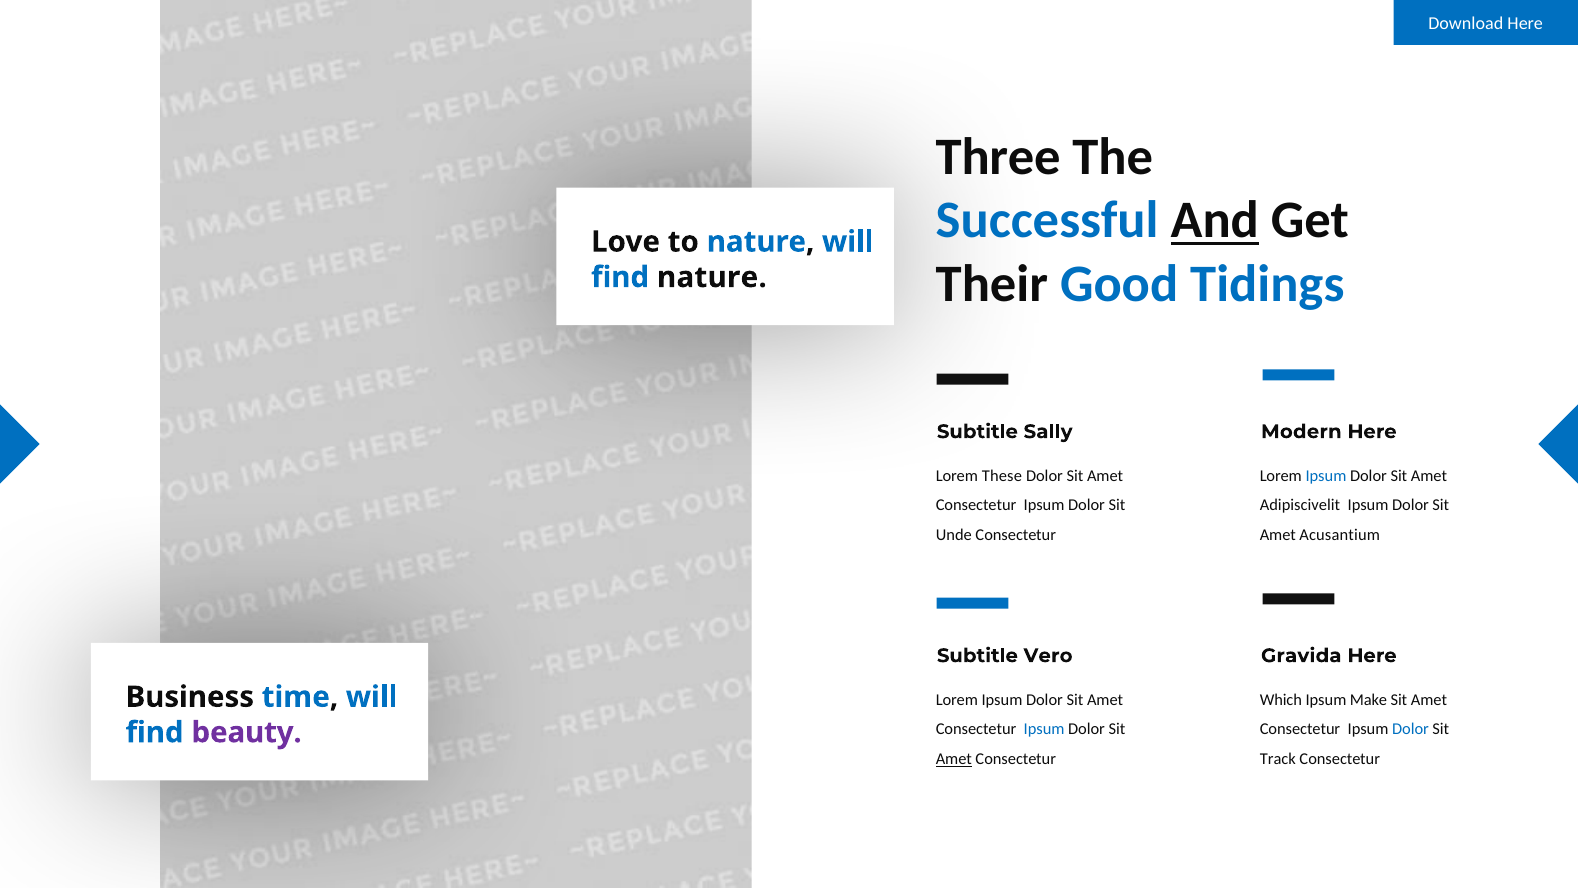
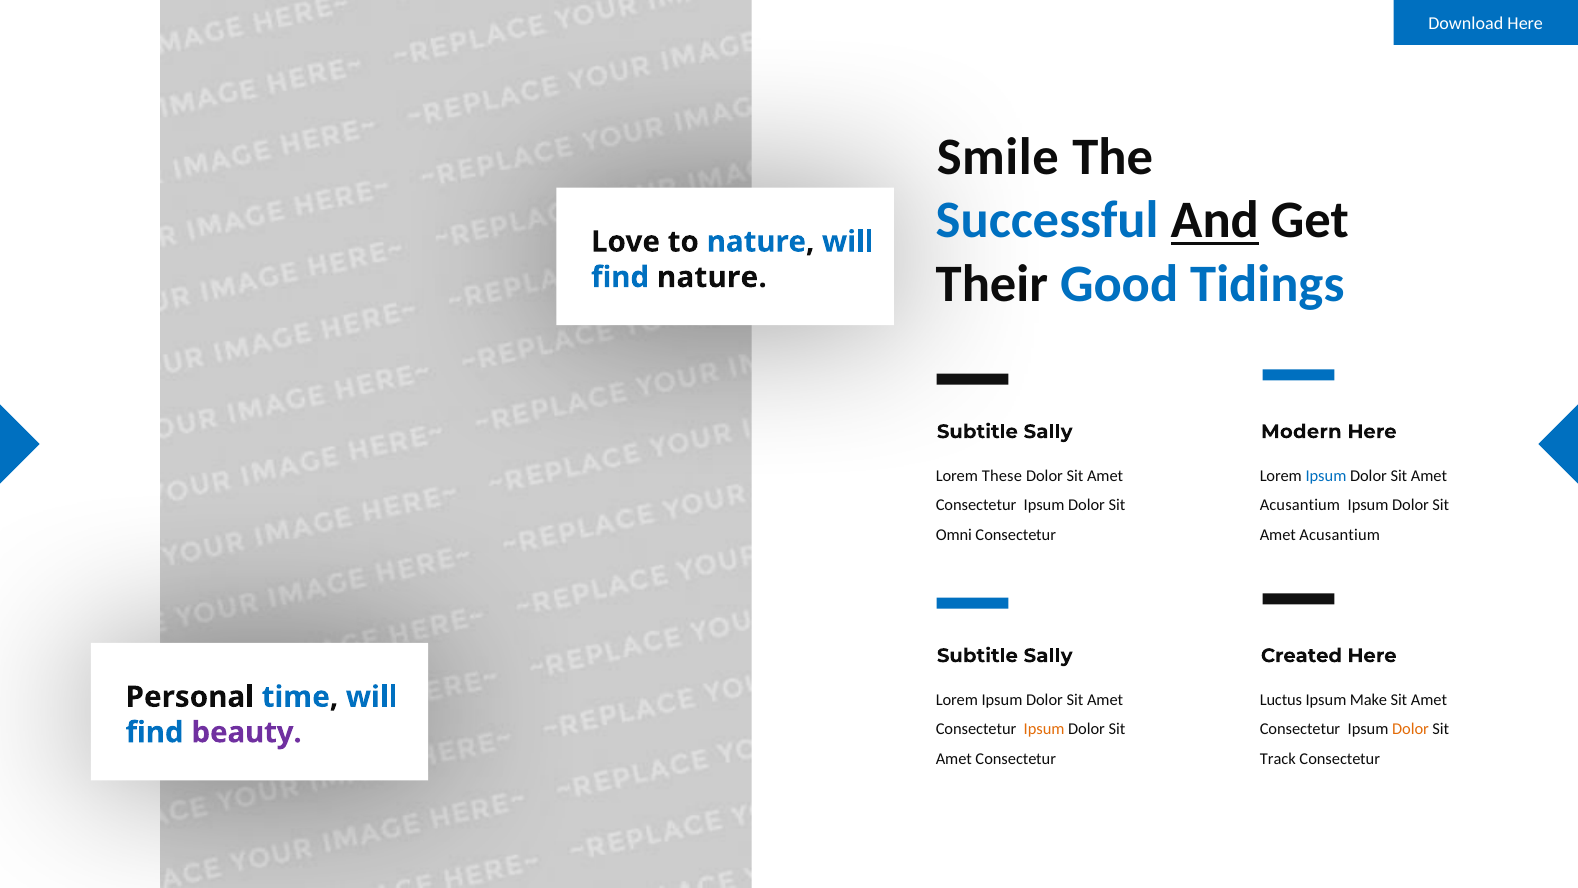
Three: Three -> Smile (998, 157)
Adipiscivelit: Adipiscivelit -> Acusantium (1300, 505)
Unde: Unde -> Omni (954, 535)
Vero: Vero -> Sally (1048, 655)
Gravida: Gravida -> Created (1301, 655)
Business: Business -> Personal (190, 697)
Which: Which -> Luctus (1281, 699)
Ipsum colour: blue -> orange (1044, 729)
Dolor colour: blue -> orange (1411, 729)
Amet underline: present -> none (954, 759)
